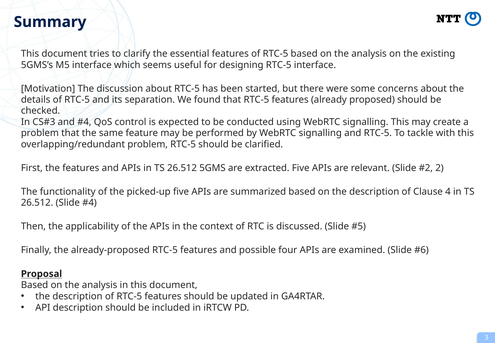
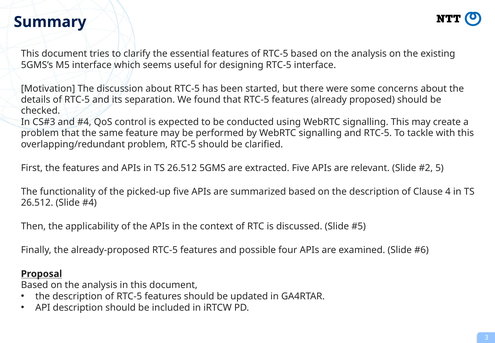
2: 2 -> 5 (440, 168)
